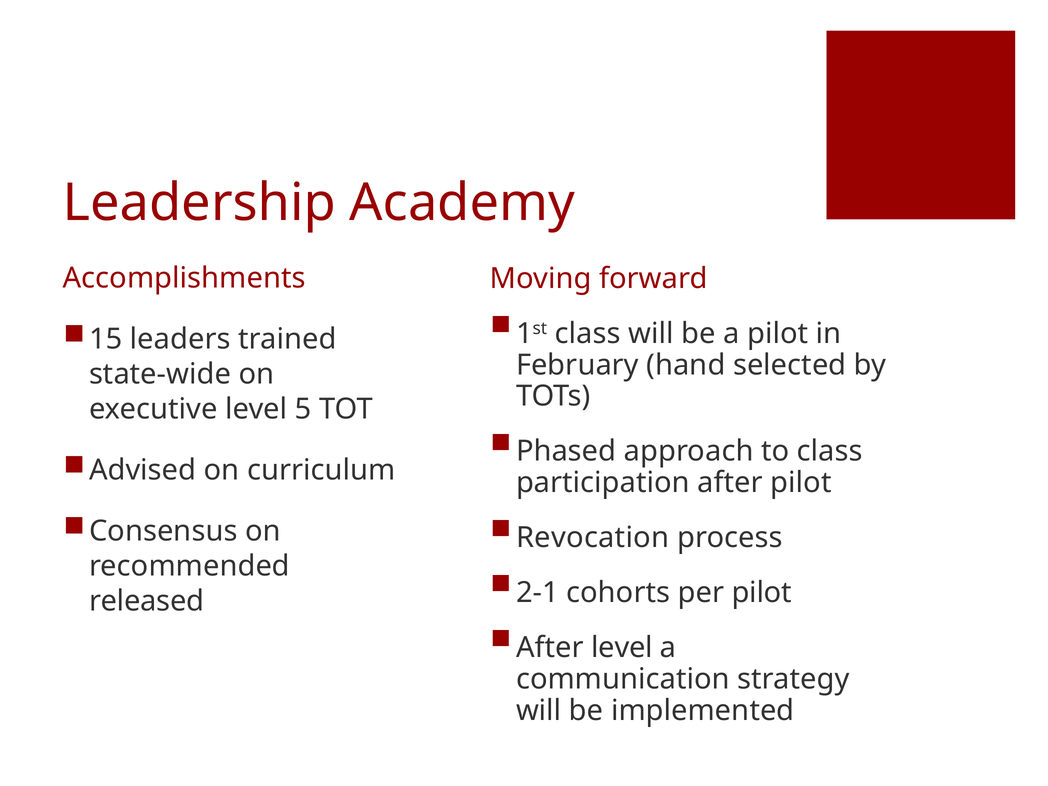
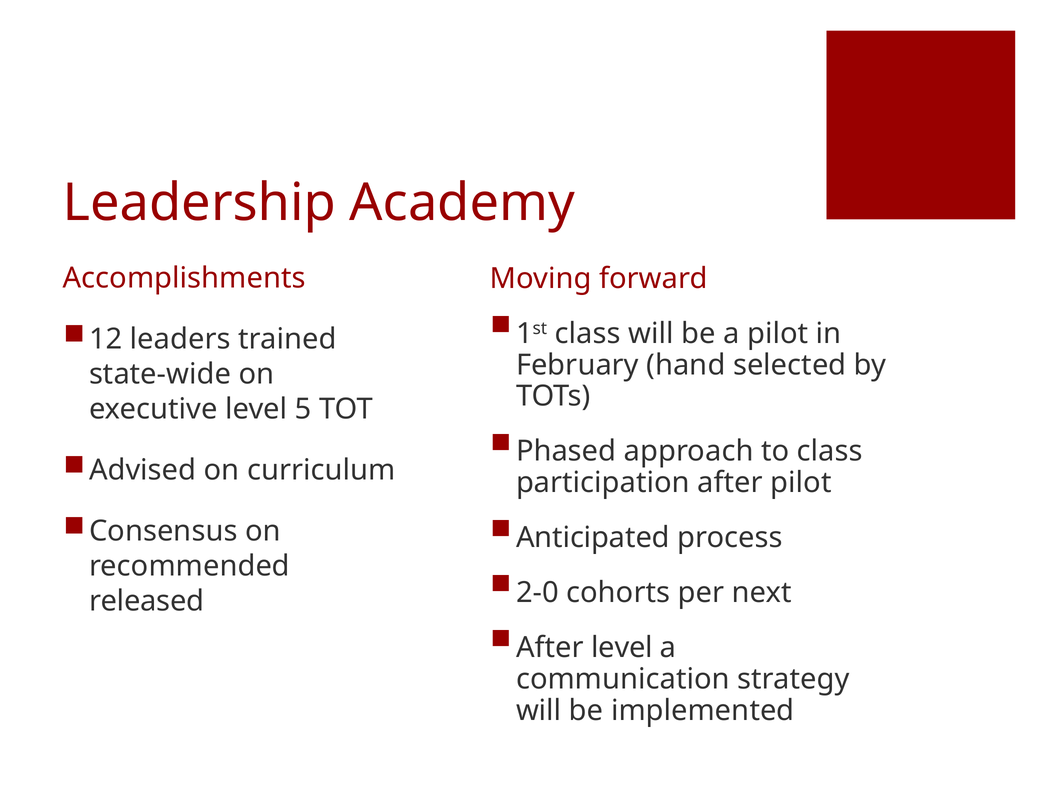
15: 15 -> 12 (106, 339)
Revocation: Revocation -> Anticipated (593, 538)
2-1: 2-1 -> 2-0 (537, 593)
per pilot: pilot -> next (762, 593)
